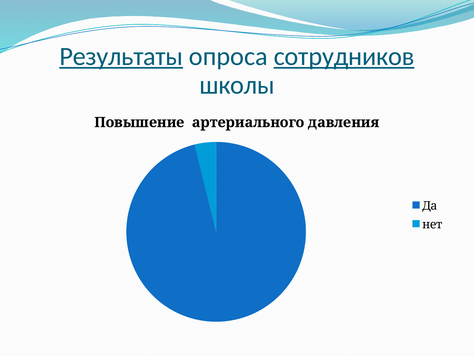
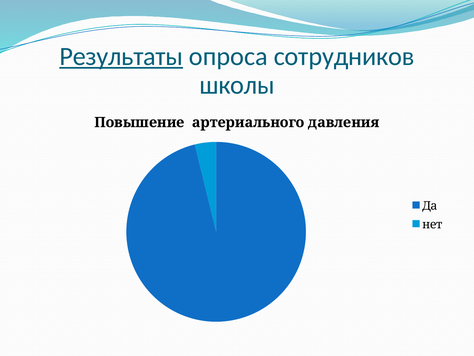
сотрудников underline: present -> none (344, 56)
